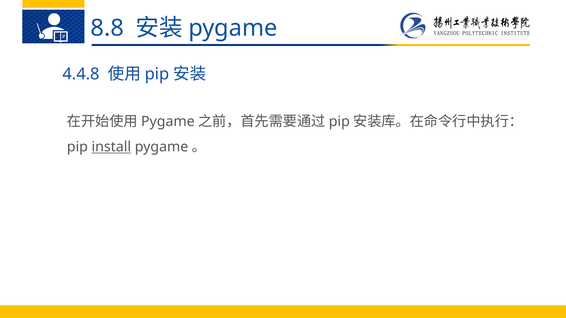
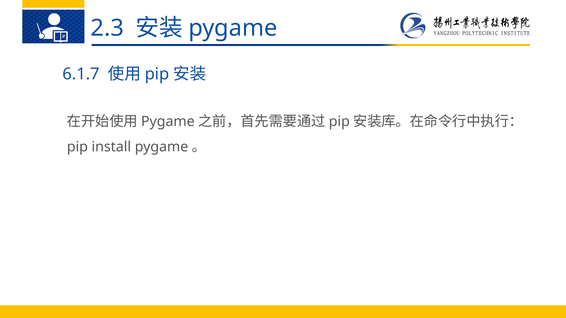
8.8: 8.8 -> 2.3 (107, 28)
4.4.8: 4.4.8 -> 6.1.7 (81, 74)
install underline: present -> none (111, 147)
